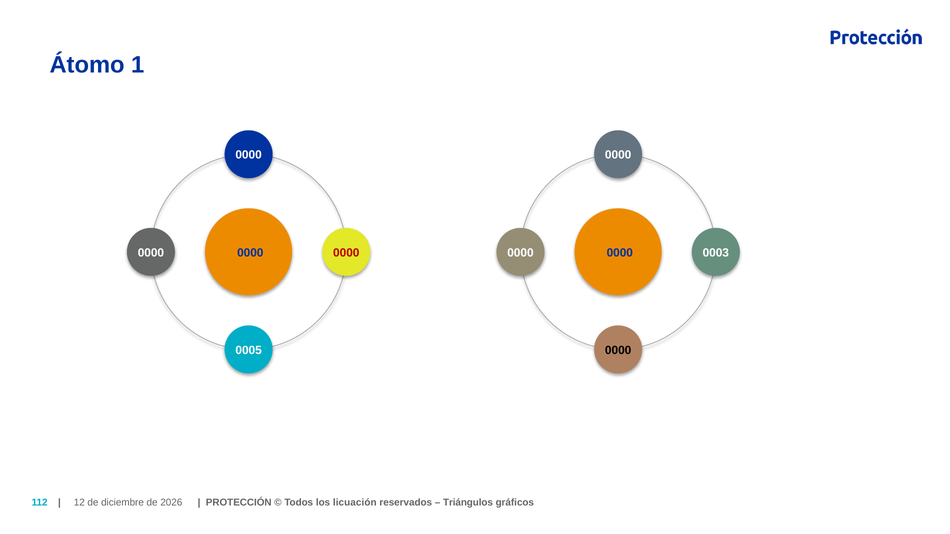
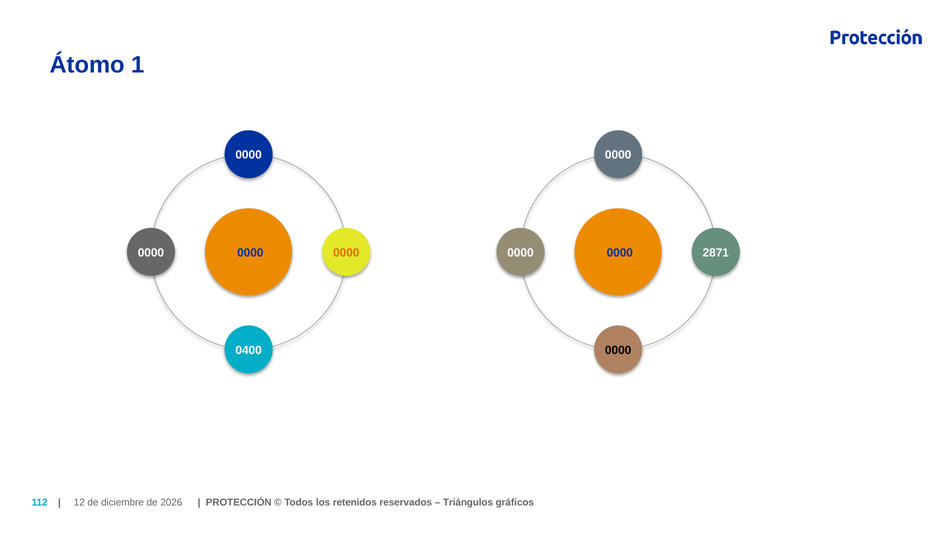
0000 colour: red -> orange (346, 253)
0003: 0003 -> 2871 (716, 253)
0005: 0005 -> 0400 (249, 350)
licuación: licuación -> retenidos (355, 503)
